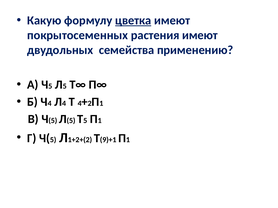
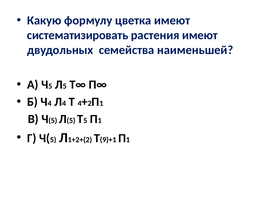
цветка underline: present -> none (133, 21)
покрытосеменных: покрытосеменных -> систематизировать (78, 35)
применению: применению -> наименьшей (195, 50)
